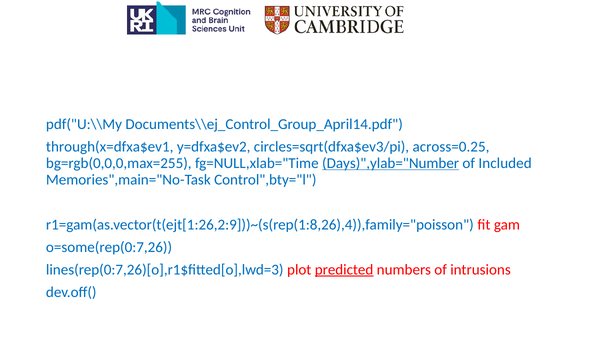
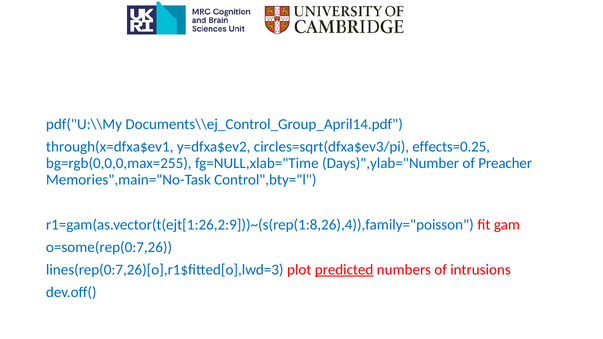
across=0.25: across=0.25 -> effects=0.25 (451, 147)
Days)",ylab="Number underline: present -> none (391, 163)
Included: Included -> Preacher (505, 163)
